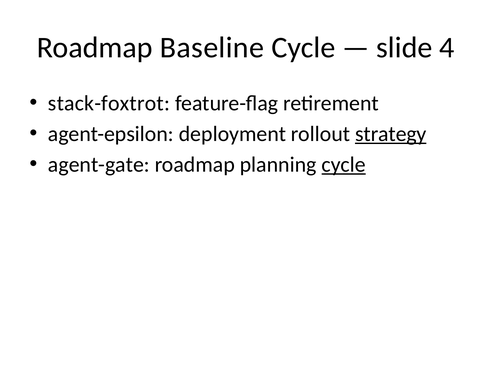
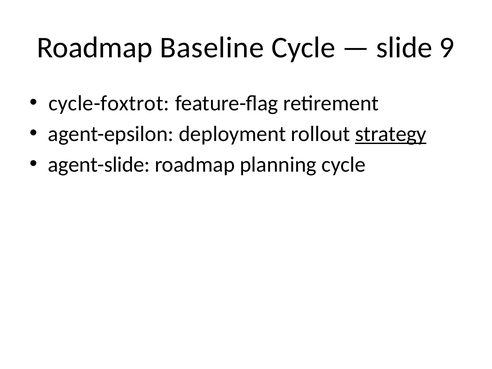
4: 4 -> 9 (447, 48)
stack-foxtrot: stack-foxtrot -> cycle-foxtrot (109, 103)
agent-gate: agent-gate -> agent-slide (99, 164)
cycle underline: present -> none (344, 164)
